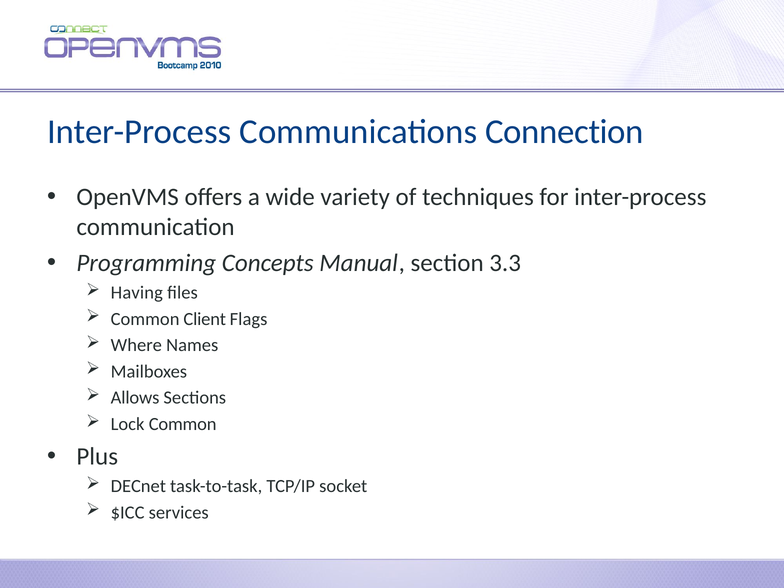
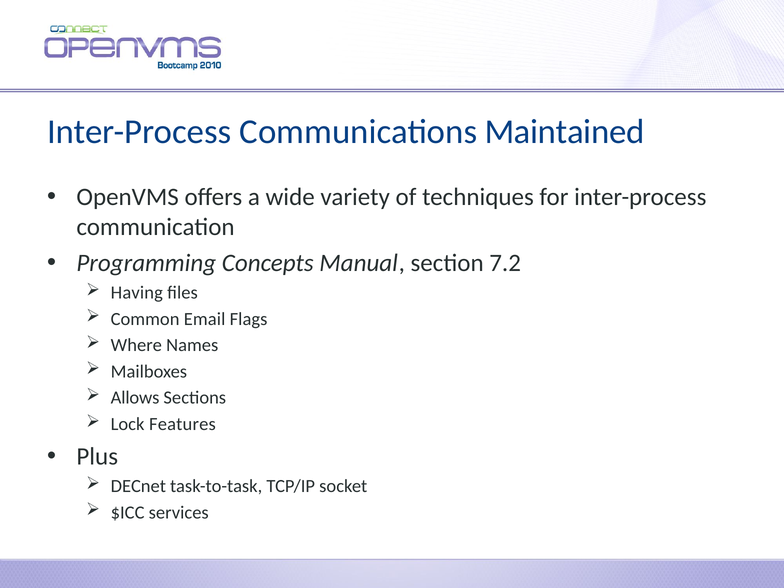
Connection: Connection -> Maintained (564, 132)
3.3: 3.3 -> 7.2 (505, 263)
Client: Client -> Email (205, 319)
Lock Common: Common -> Features (182, 424)
